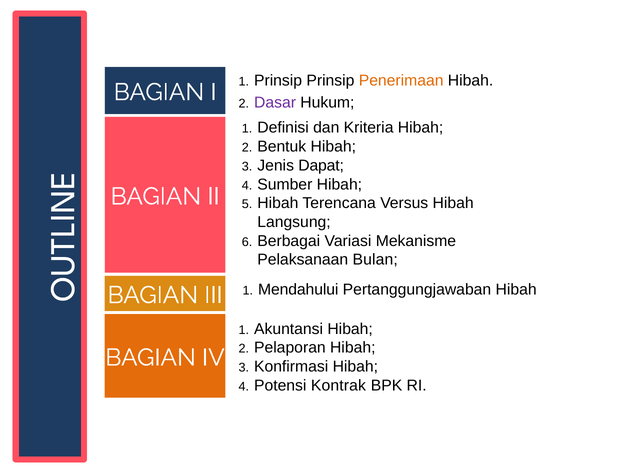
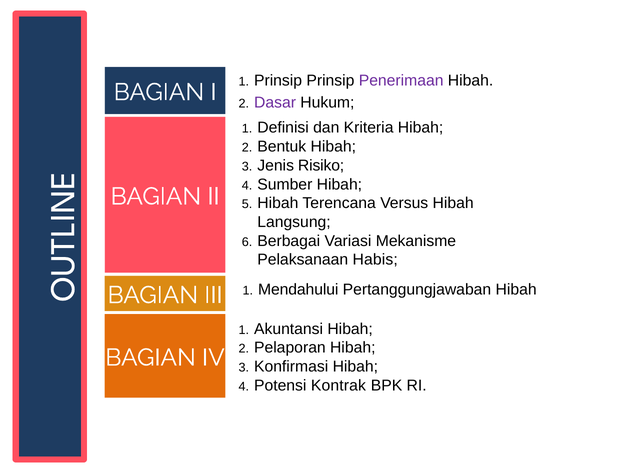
Penerimaan colour: orange -> purple (401, 81)
Dapat: Dapat -> Risiko (321, 166)
Bulan: Bulan -> Habis (375, 260)
